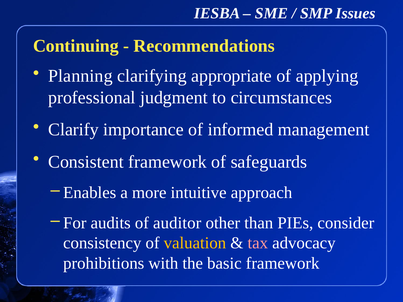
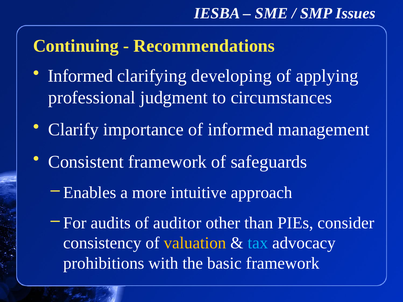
Planning: Planning -> Informed (81, 76)
appropriate: appropriate -> developing (232, 76)
tax colour: pink -> light blue (258, 243)
